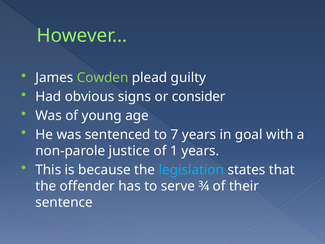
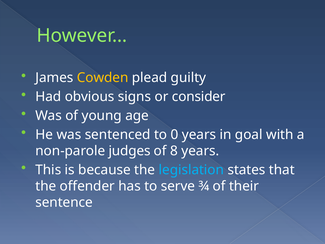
Cowden colour: light green -> yellow (103, 78)
7: 7 -> 0 (175, 134)
justice: justice -> judges (130, 151)
1: 1 -> 8 (174, 151)
